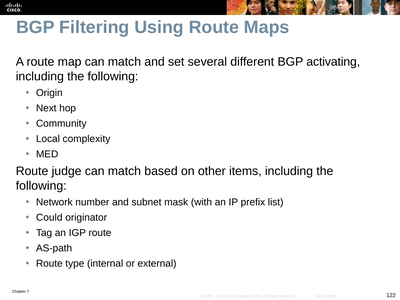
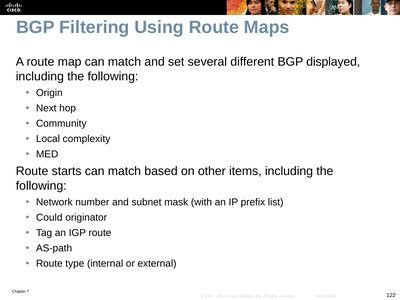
activating: activating -> displayed (333, 62)
judge: judge -> starts (67, 171)
